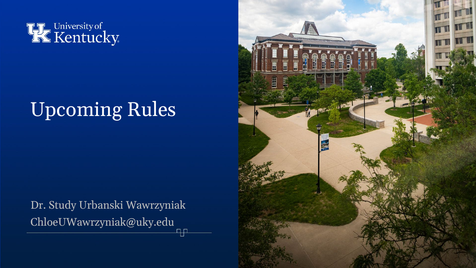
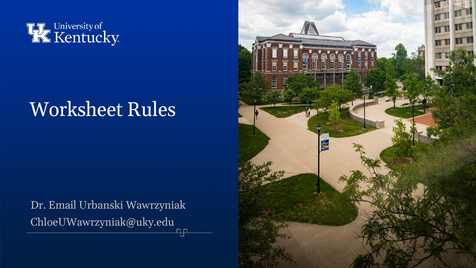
Upcoming: Upcoming -> Worksheet (76, 109)
Study: Study -> Email (62, 205)
